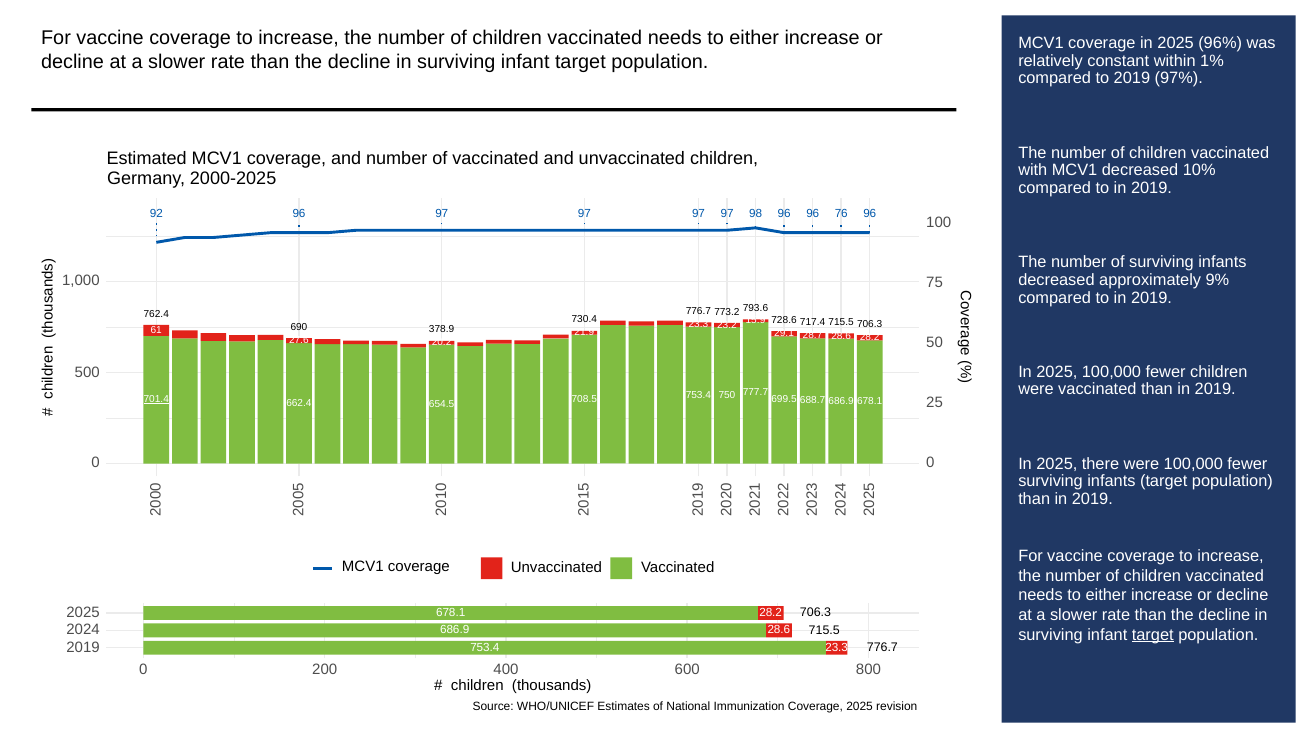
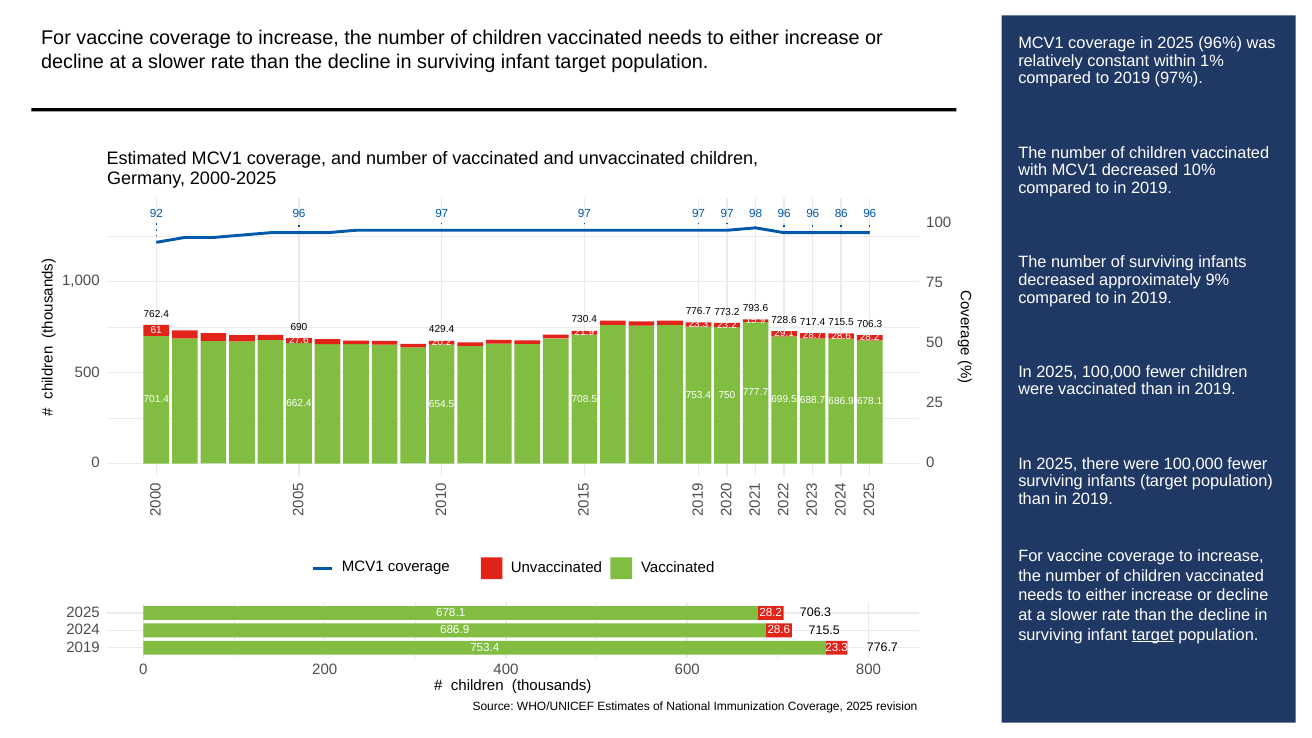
76: 76 -> 86 (841, 214)
378.9: 378.9 -> 429.4 (442, 330)
701.4 underline: present -> none (156, 399)
